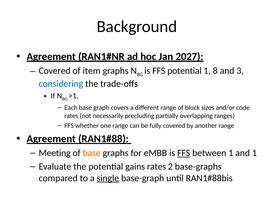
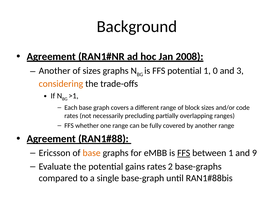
2027: 2027 -> 2008 (190, 56)
Covered: Covered -> Another (55, 71)
of item: item -> sizes (92, 71)
8: 8 -> 0 (215, 71)
considering colour: blue -> orange (61, 83)
Meeting: Meeting -> Ericsson (55, 153)
and 1: 1 -> 9 (254, 153)
single underline: present -> none (108, 178)
